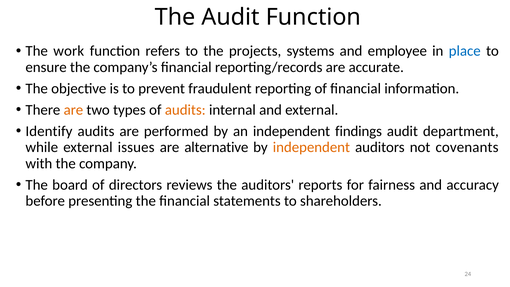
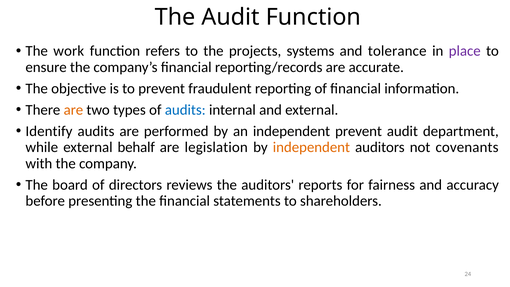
employee: employee -> tolerance (397, 51)
place colour: blue -> purple (465, 51)
audits colour: orange -> blue (185, 110)
independent findings: findings -> prevent (359, 131)
issues: issues -> behalf (136, 147)
alternative: alternative -> legislation (216, 147)
